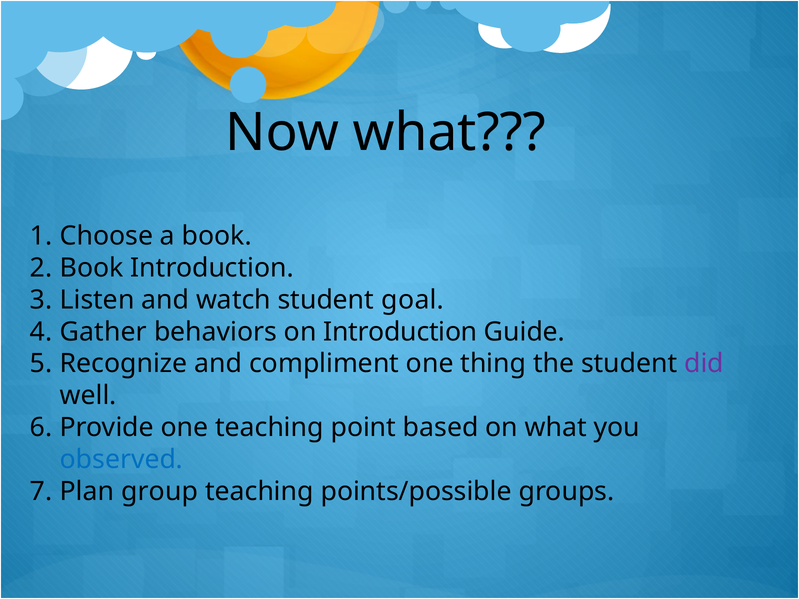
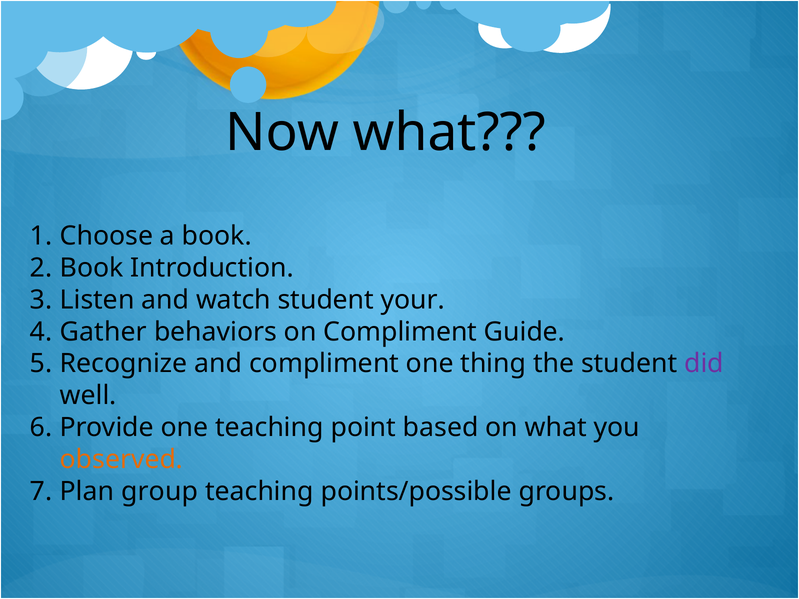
goal: goal -> your (413, 300)
on Introduction: Introduction -> Compliment (400, 332)
observed colour: blue -> orange (121, 460)
